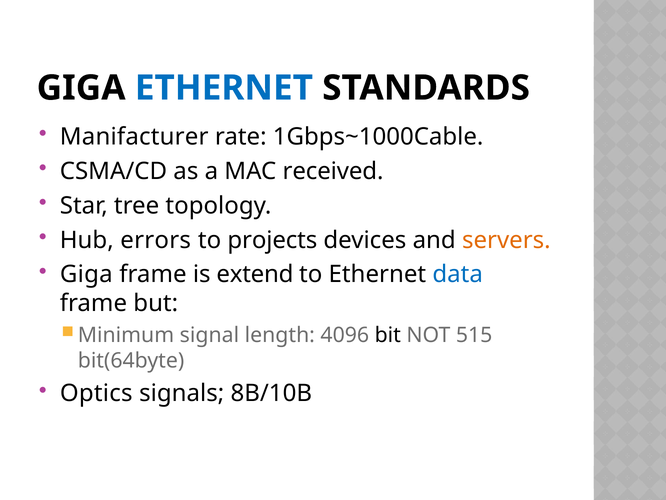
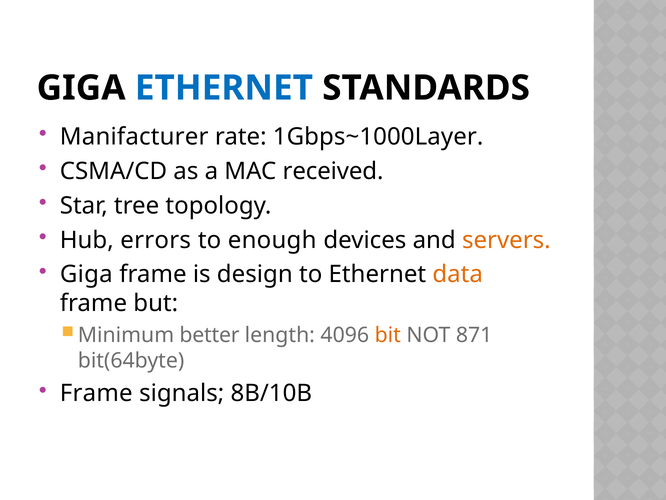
1Gbps~1000Cable: 1Gbps~1000Cable -> 1Gbps~1000Layer (378, 137)
projects: projects -> enough (272, 240)
extend: extend -> design (255, 274)
data colour: blue -> orange (458, 274)
signal: signal -> better (210, 335)
bit colour: black -> orange (388, 335)
515: 515 -> 871 (474, 335)
Optics: Optics -> Frame (96, 393)
